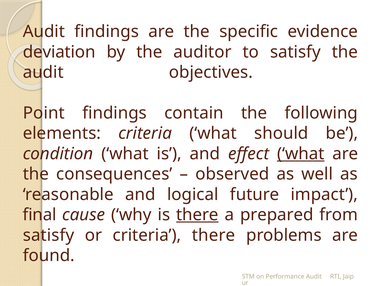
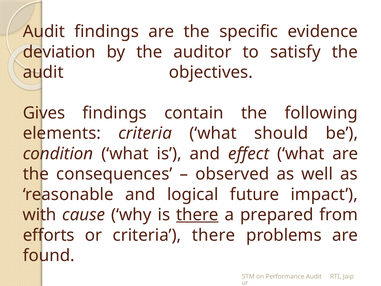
Point: Point -> Gives (44, 113)
what underline: present -> none (301, 154)
final: final -> with (40, 215)
satisfy: satisfy -> efforts (49, 235)
